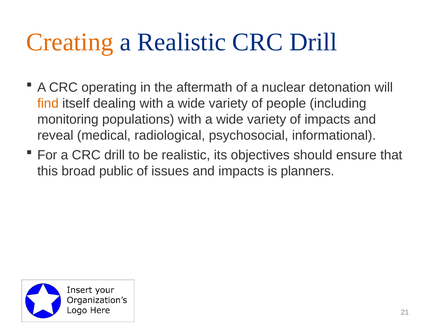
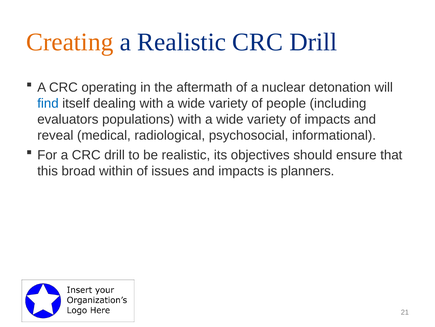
find colour: orange -> blue (48, 103)
monitoring: monitoring -> evaluators (68, 119)
public: public -> within (116, 171)
